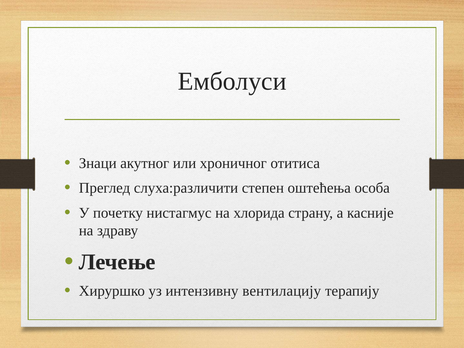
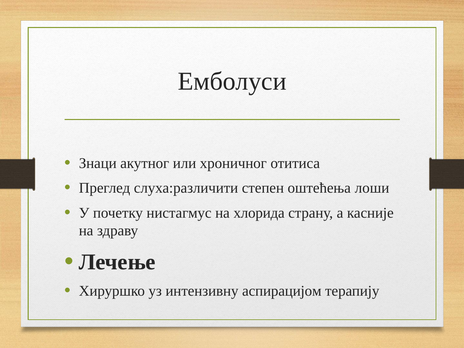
особа: особа -> лоши (372, 188)
вентилацију: вентилацију -> аспирацијом (282, 291)
